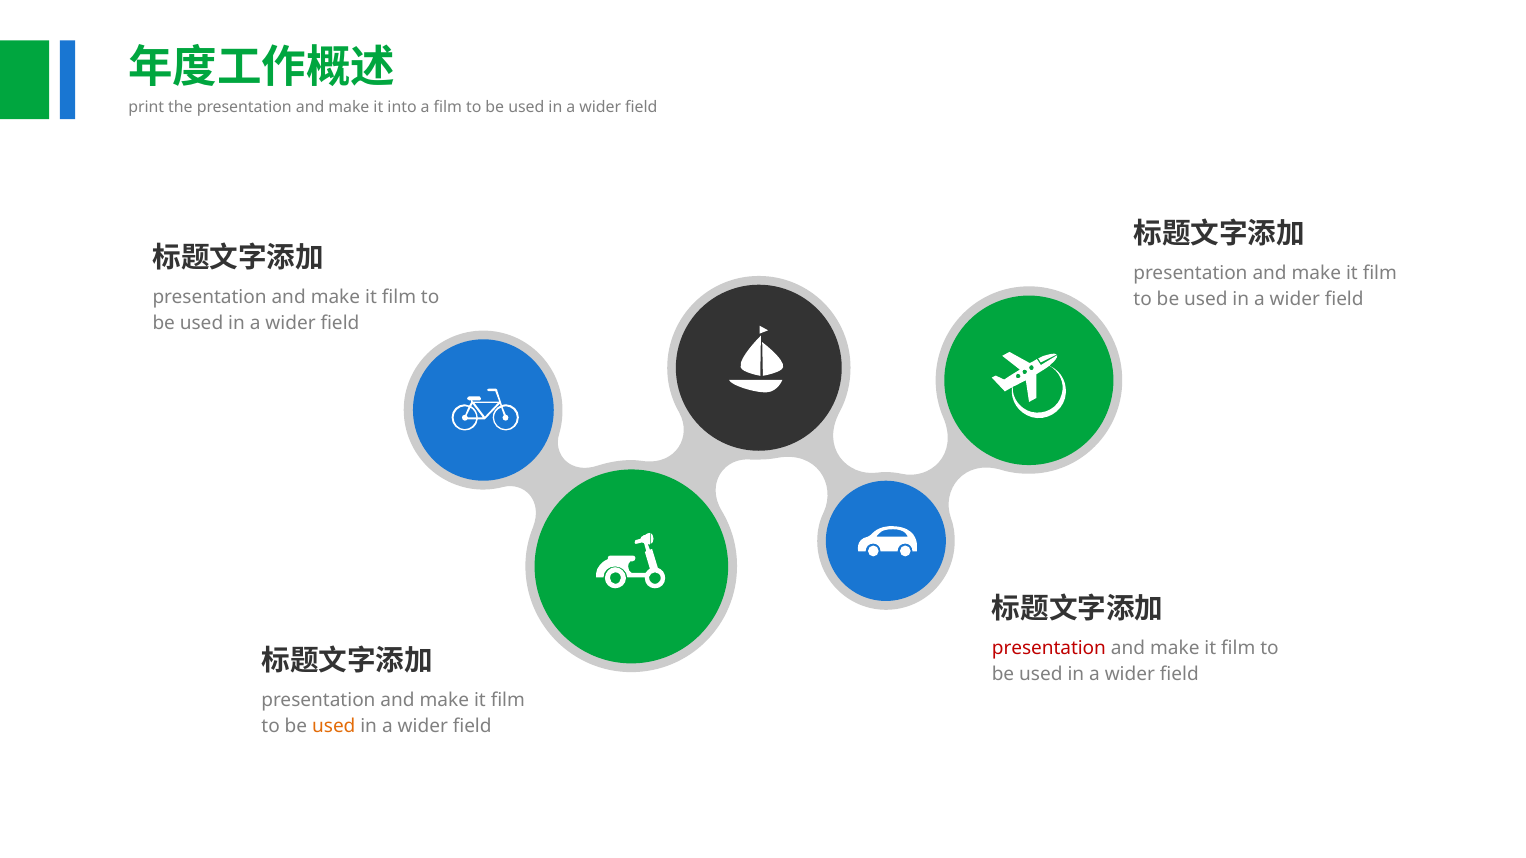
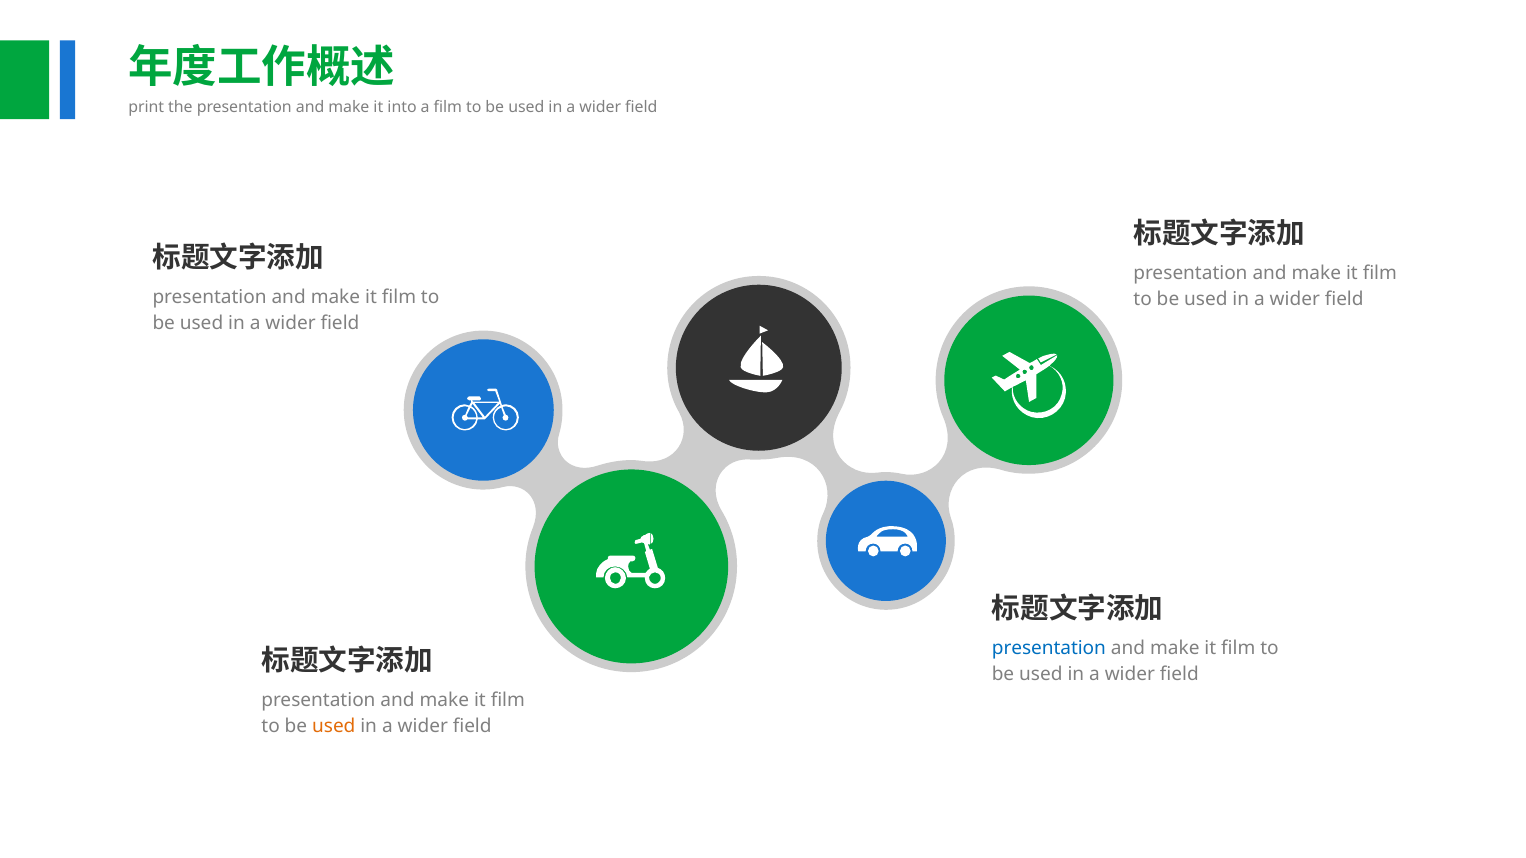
presentation colour: red -> blue (1049, 649)
